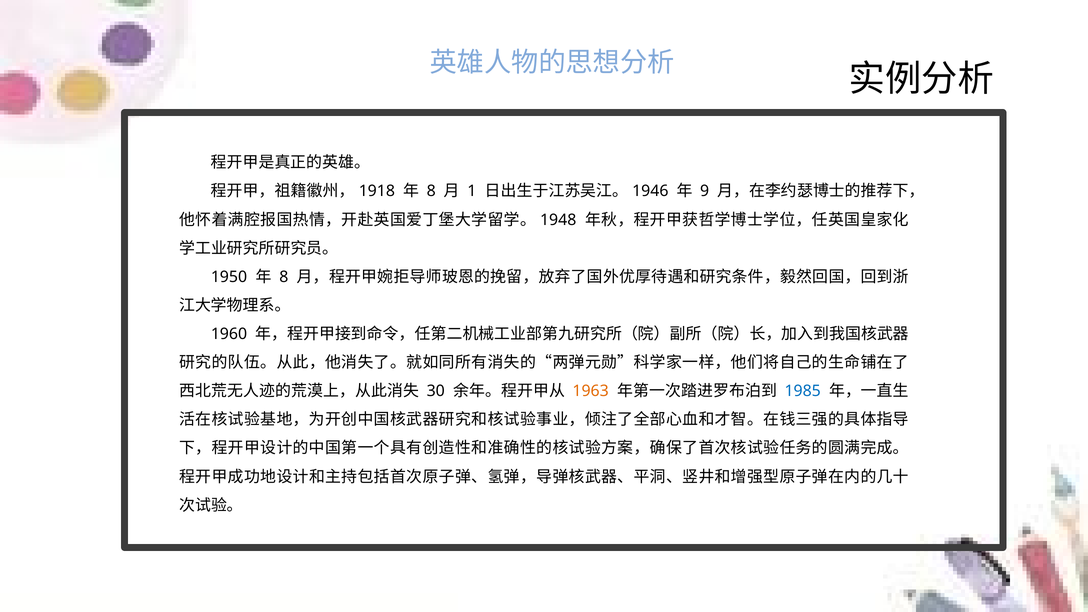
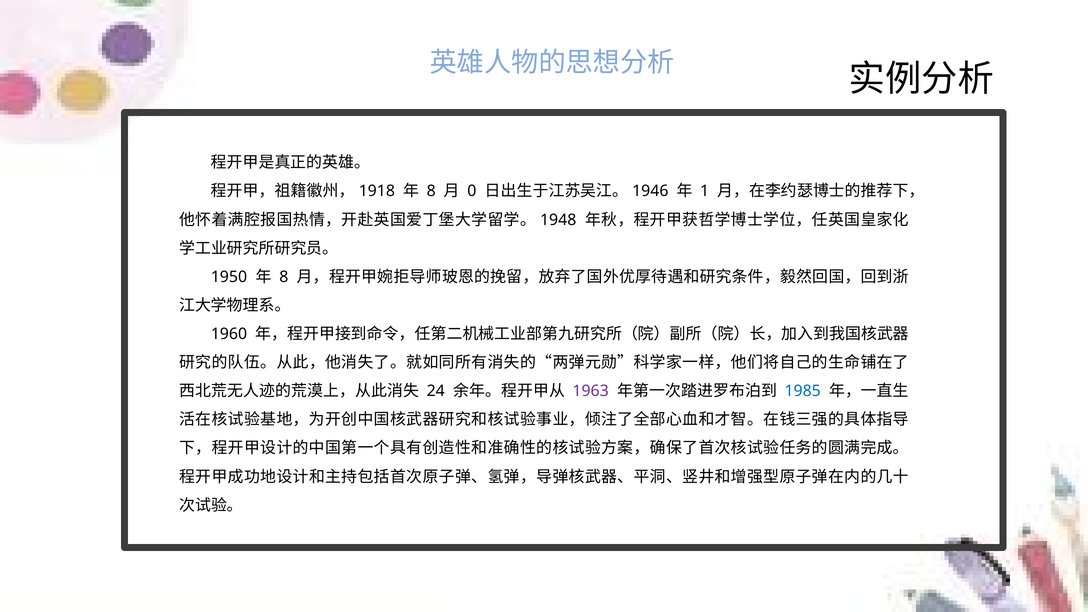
1: 1 -> 0 (472, 191)
9: 9 -> 1 (705, 191)
30: 30 -> 24 (436, 391)
1963 colour: orange -> purple (591, 391)
